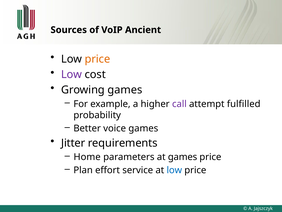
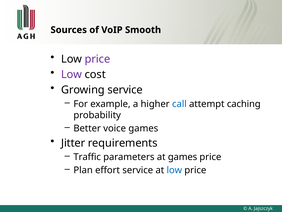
Ancient: Ancient -> Smooth (143, 30)
price colour: orange -> purple (97, 59)
Growing games: games -> service (125, 90)
call colour: purple -> blue (179, 104)
fulfilled: fulfilled -> caching (244, 104)
Home: Home -> Traffic (87, 157)
